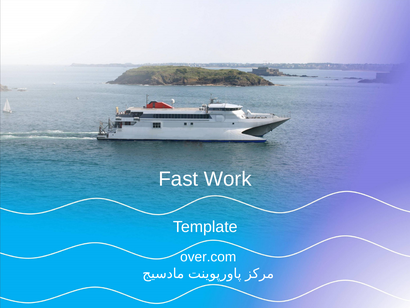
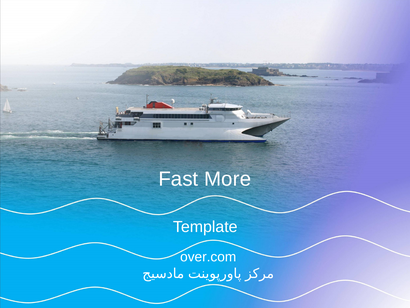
Work: Work -> More (228, 179)
